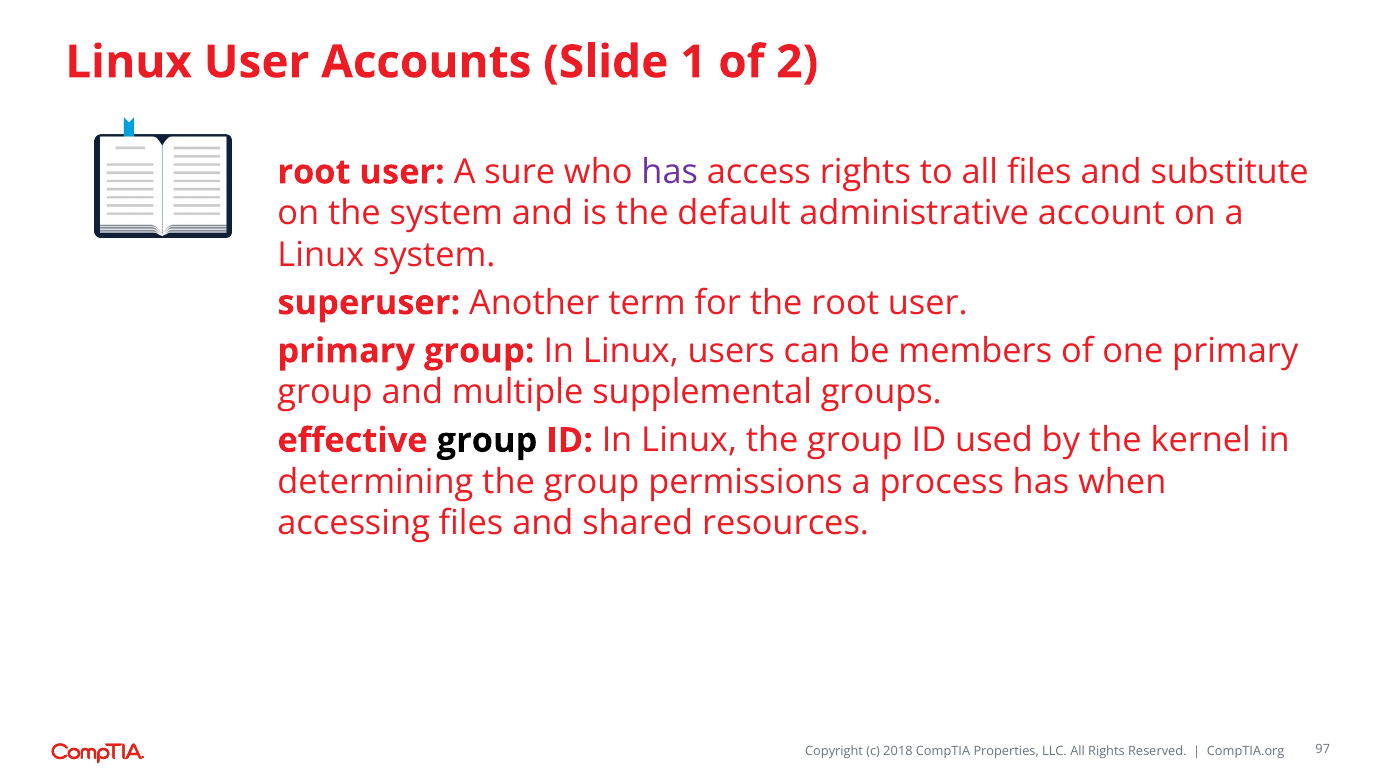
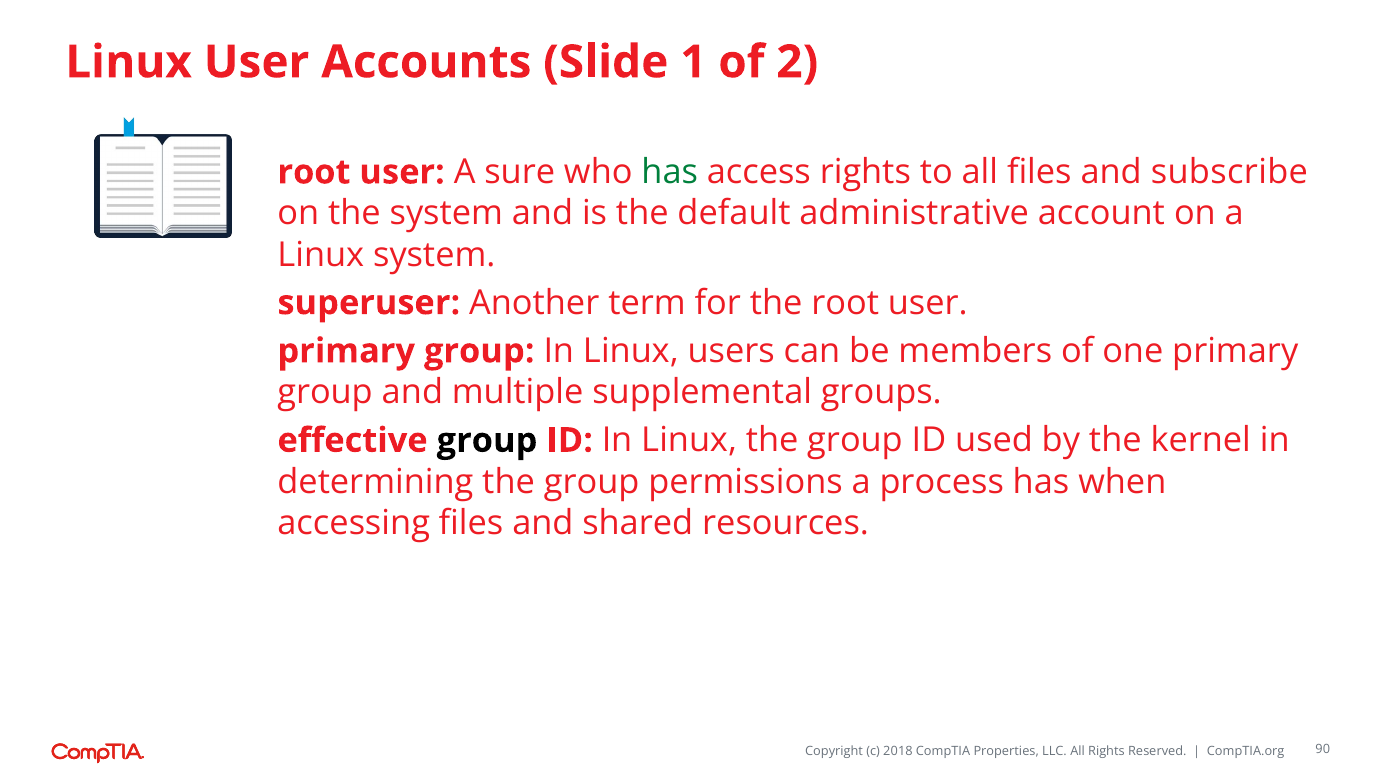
has colour: purple -> green (670, 172)
substitute: substitute -> subscribe (1229, 172)
97: 97 -> 90 (1323, 750)
